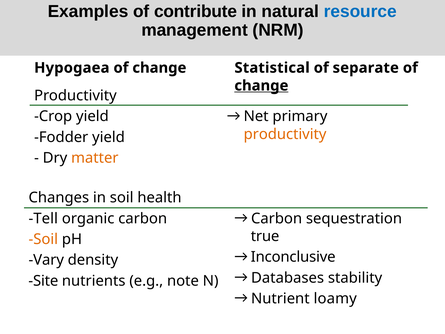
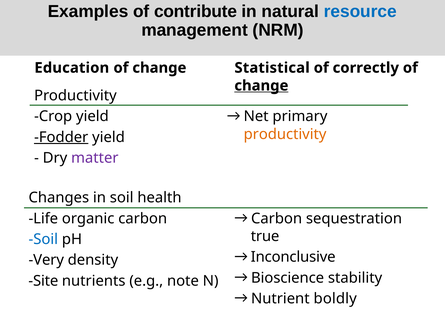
Hypogaea: Hypogaea -> Education (72, 68)
separate: separate -> correctly (366, 68)
Fodder underline: none -> present (61, 137)
matter colour: orange -> purple (95, 158)
Tell: Tell -> Life (43, 218)
Soil colour: orange -> blue (43, 239)
Vary: Vary -> Very (46, 260)
Databases: Databases -> Bioscience (288, 278)
loamy: loamy -> boldly (335, 298)
